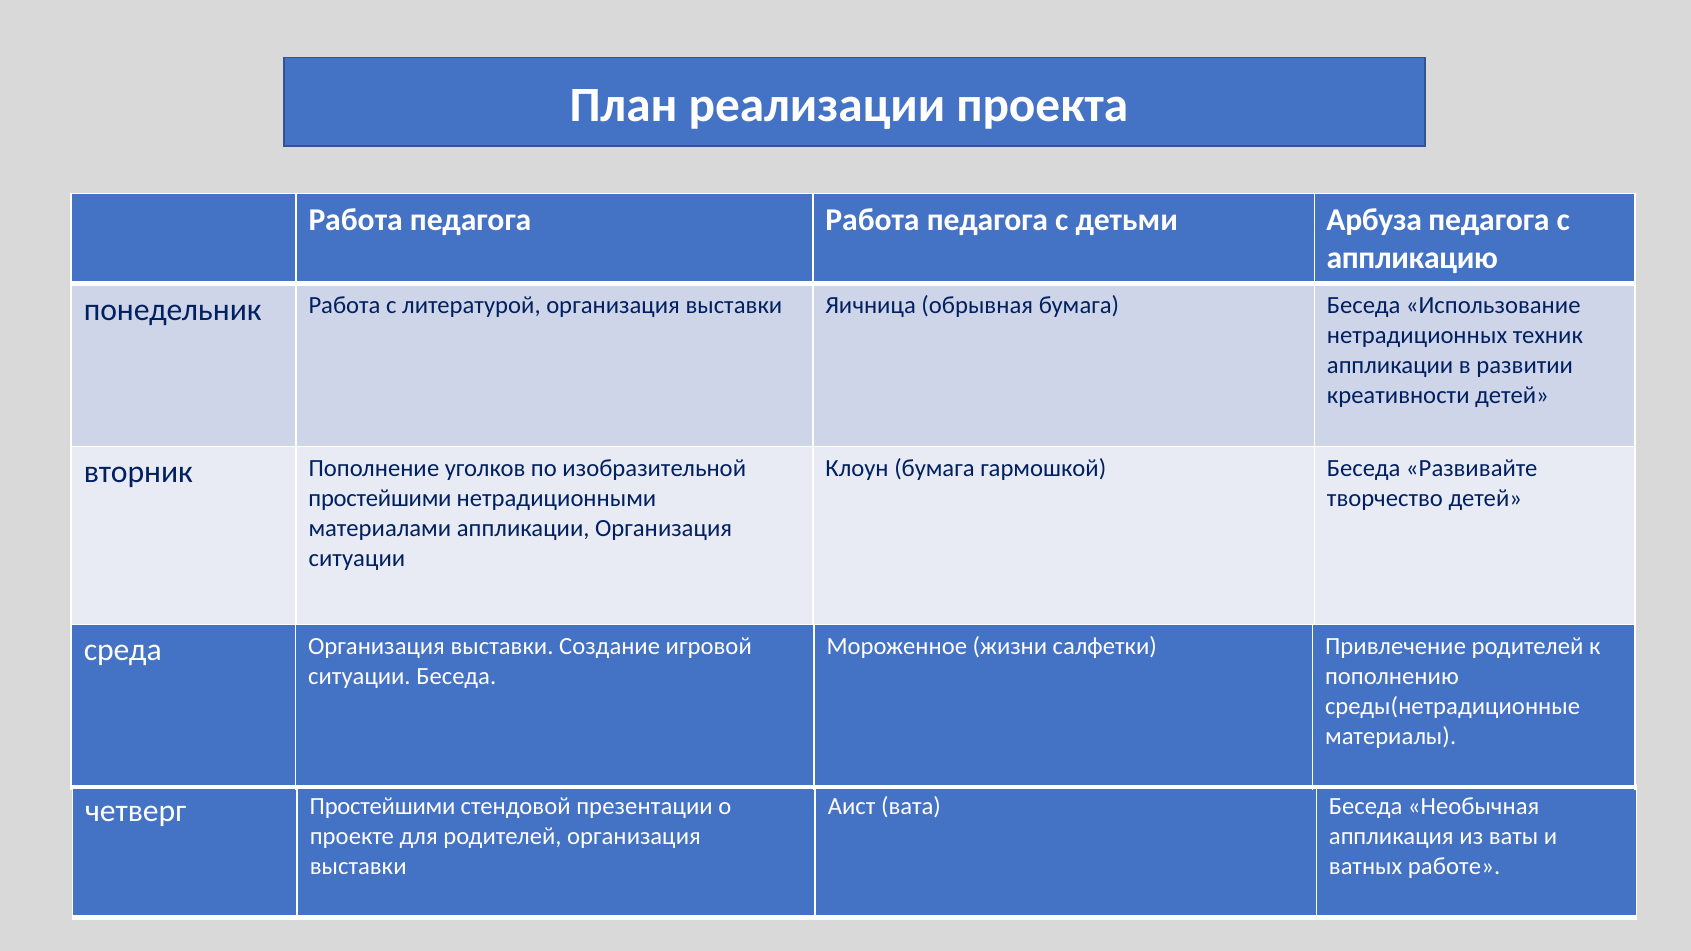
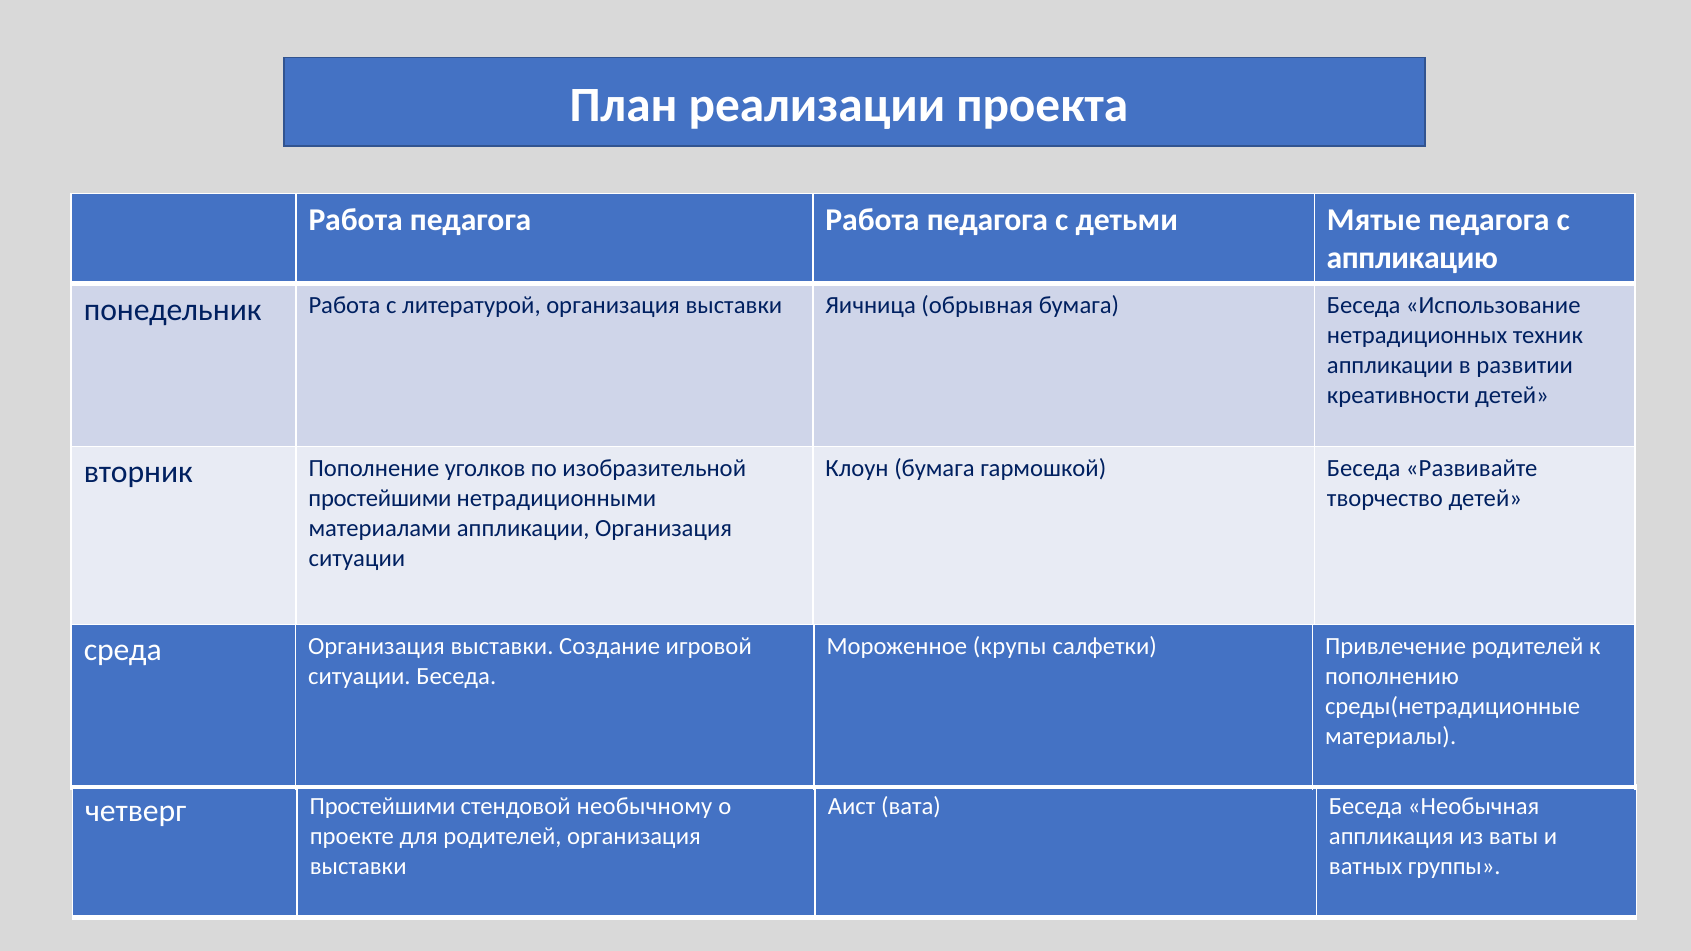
Арбуза: Арбуза -> Мятые (1374, 220)
жизни: жизни -> крупы (1010, 646)
презентации: презентации -> необычному (644, 807)
работе: работе -> группы (1454, 867)
